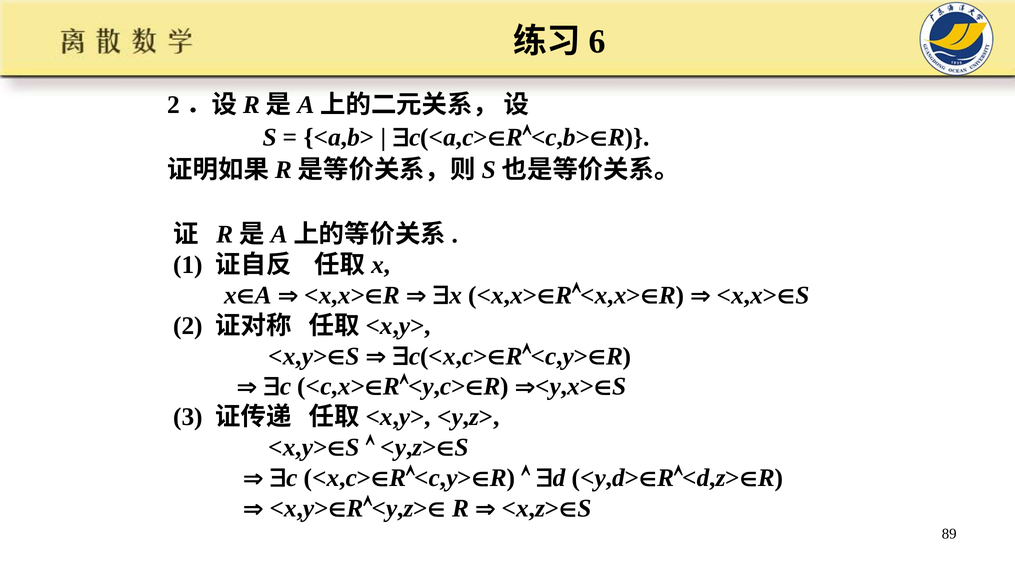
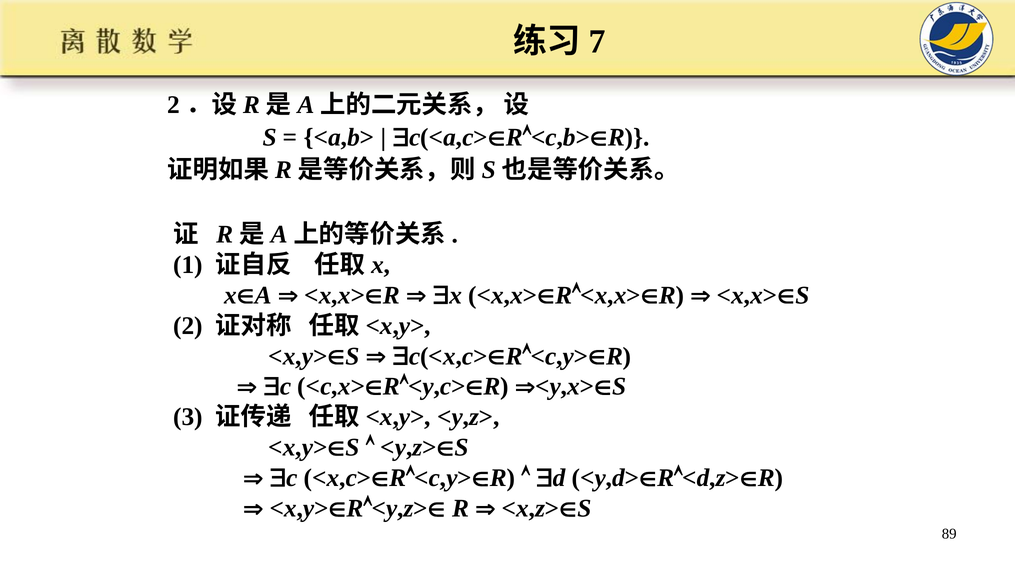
6: 6 -> 7 (597, 41)
